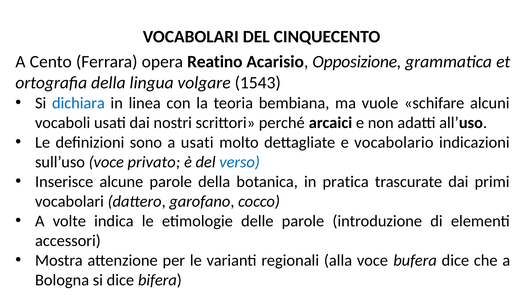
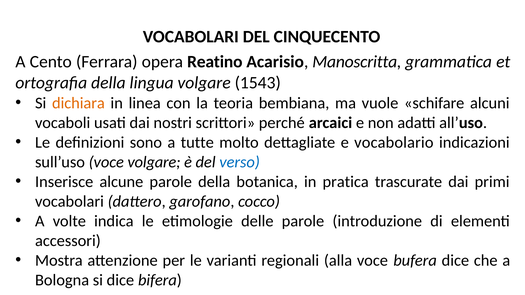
Opposizione: Opposizione -> Manoscritta (357, 62)
dichiara colour: blue -> orange (78, 103)
a usati: usati -> tutte (197, 143)
voce privato: privato -> volgare (154, 162)
